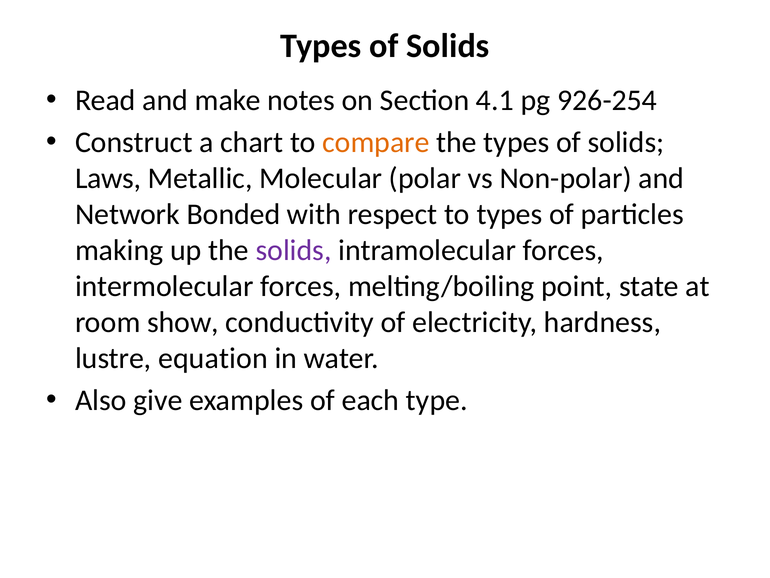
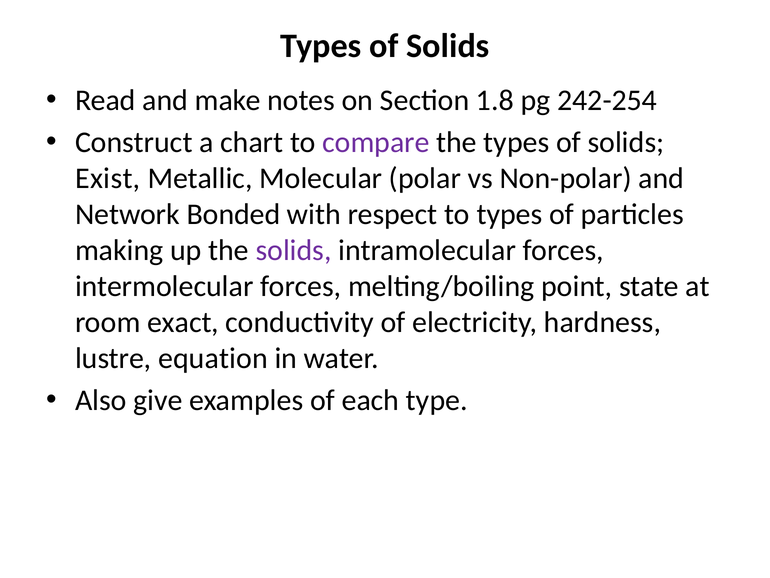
4.1: 4.1 -> 1.8 (495, 100)
926-254: 926-254 -> 242-254 (607, 100)
compare colour: orange -> purple (376, 142)
Laws: Laws -> Exist (108, 178)
show: show -> exact (183, 322)
